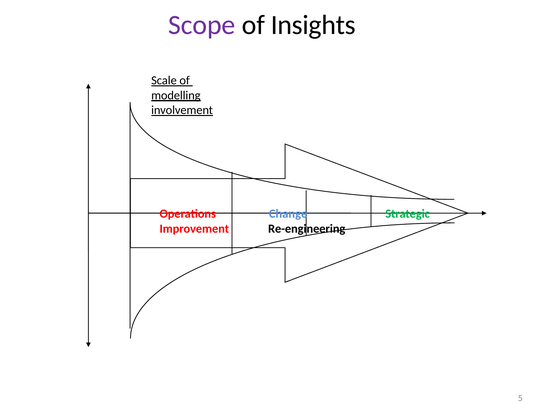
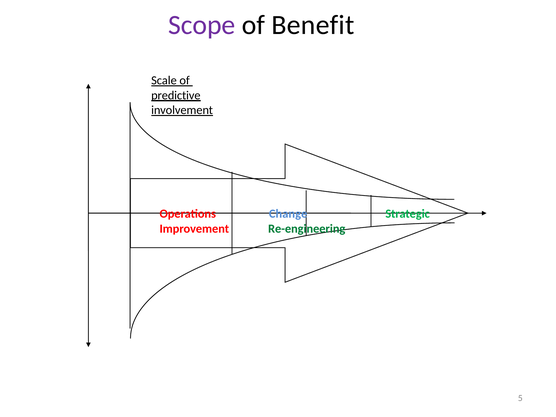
Insights: Insights -> Benefit (313, 25)
modelling: modelling -> predictive (176, 95)
Re-engineering colour: black -> green (307, 229)
